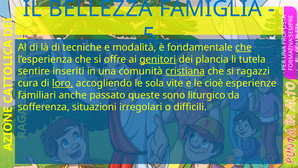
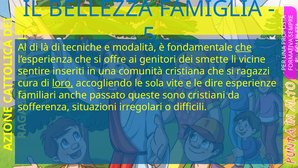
genitori underline: present -> none (158, 59)
plancia: plancia -> smette (212, 59)
tutela: tutela -> vicine (252, 59)
cristiana underline: present -> none (185, 71)
cioè: cioè -> dire (214, 83)
liturgico: liturgico -> cristiani (207, 95)
